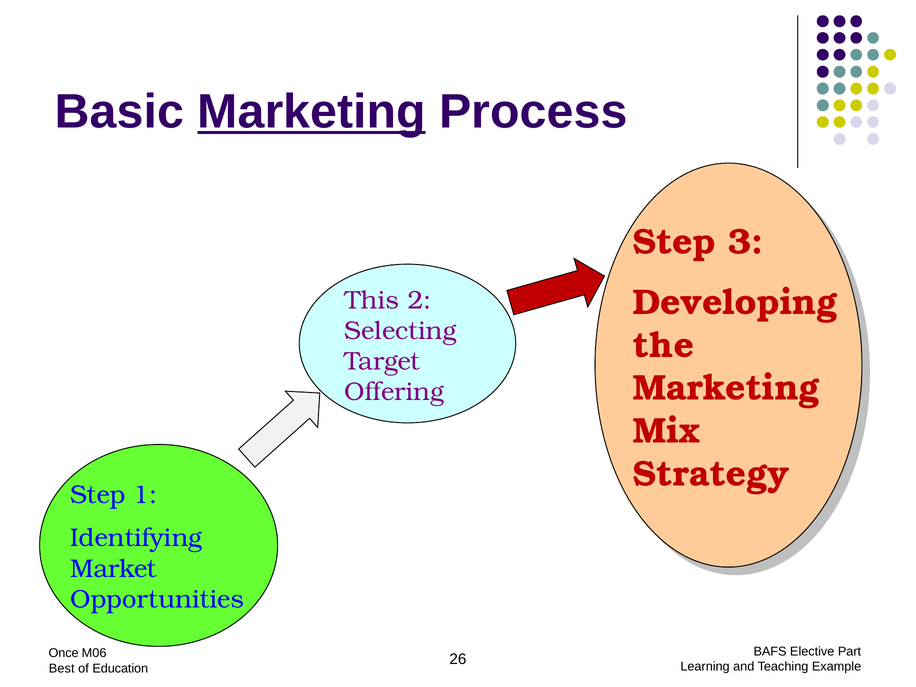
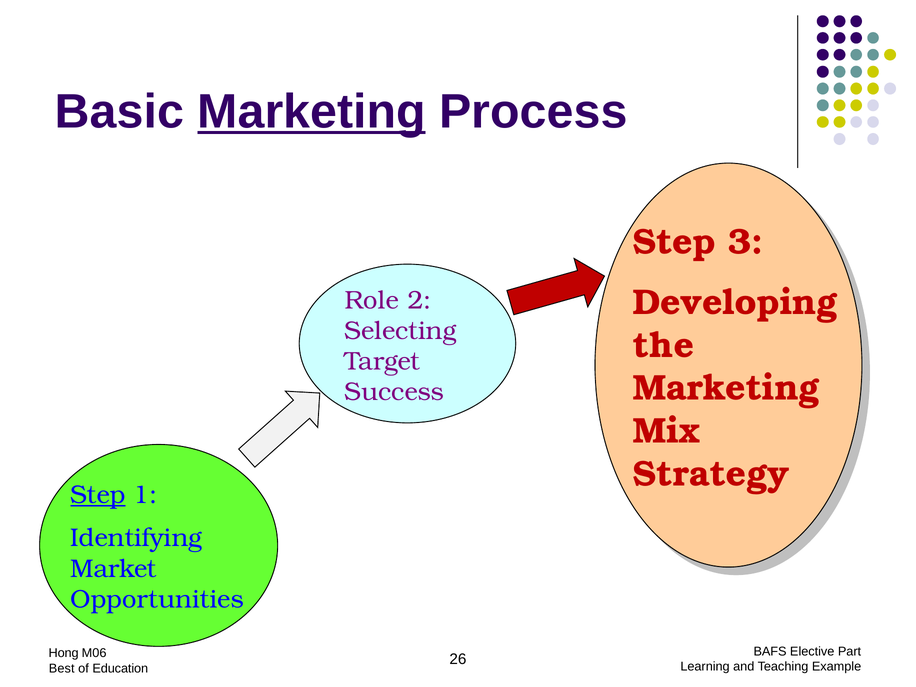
This: This -> Role (372, 300)
Offering: Offering -> Success (394, 392)
Step underline: none -> present (98, 495)
Once: Once -> Hong (64, 653)
